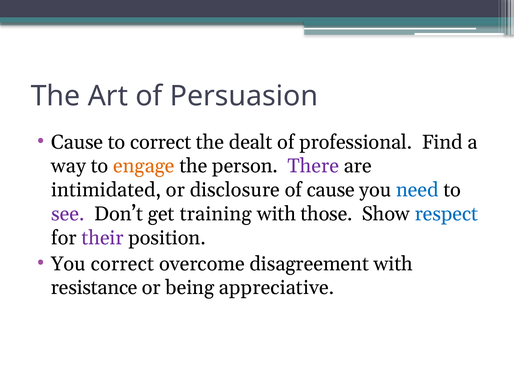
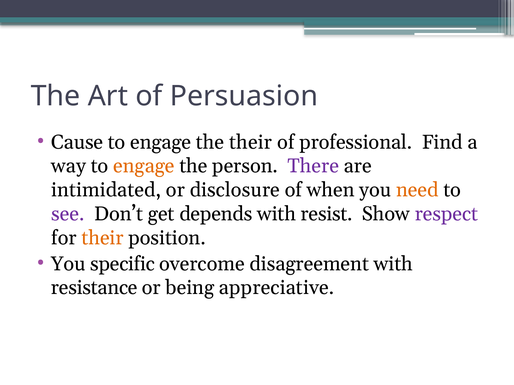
correct: correct -> engage (161, 142)
the dealt: dealt -> their (251, 142)
of cause: cause -> when (331, 190)
need colour: blue -> orange (417, 190)
training: training -> depends (216, 214)
those: those -> resist (327, 214)
respect colour: blue -> purple (446, 214)
their colour: purple -> orange (103, 238)
You correct: correct -> specific (123, 264)
